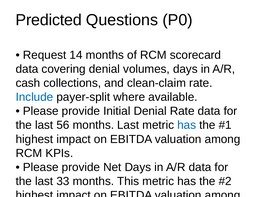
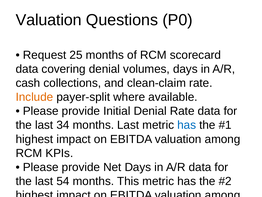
Predicted: Predicted -> Valuation (49, 20)
14: 14 -> 25 (76, 55)
Include colour: blue -> orange (34, 97)
56: 56 -> 34 (63, 125)
33: 33 -> 54 (63, 181)
